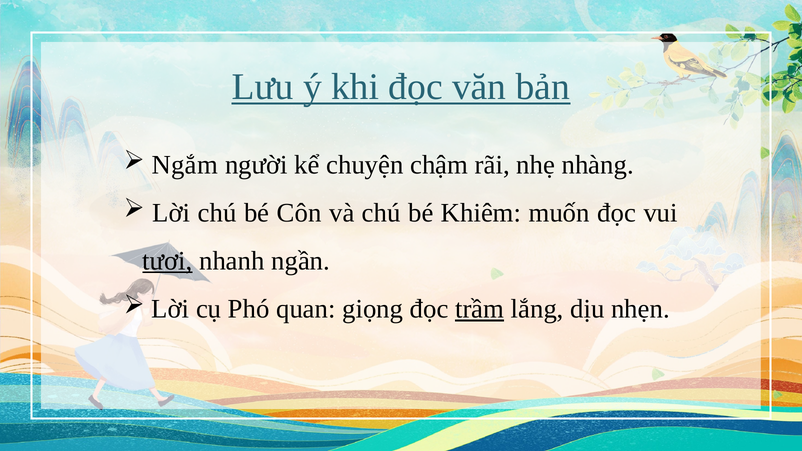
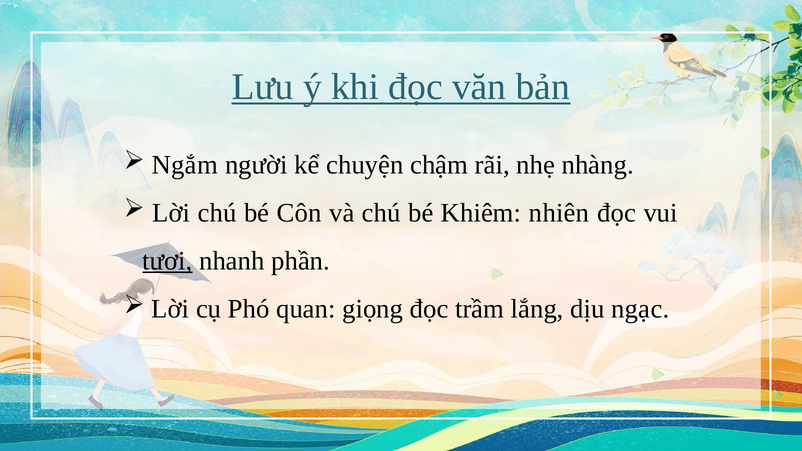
muốn: muốn -> nhiên (559, 213)
ngần: ngần -> phần (301, 261)
trầm underline: present -> none (480, 309)
nhẹn: nhẹn -> ngạc (640, 309)
